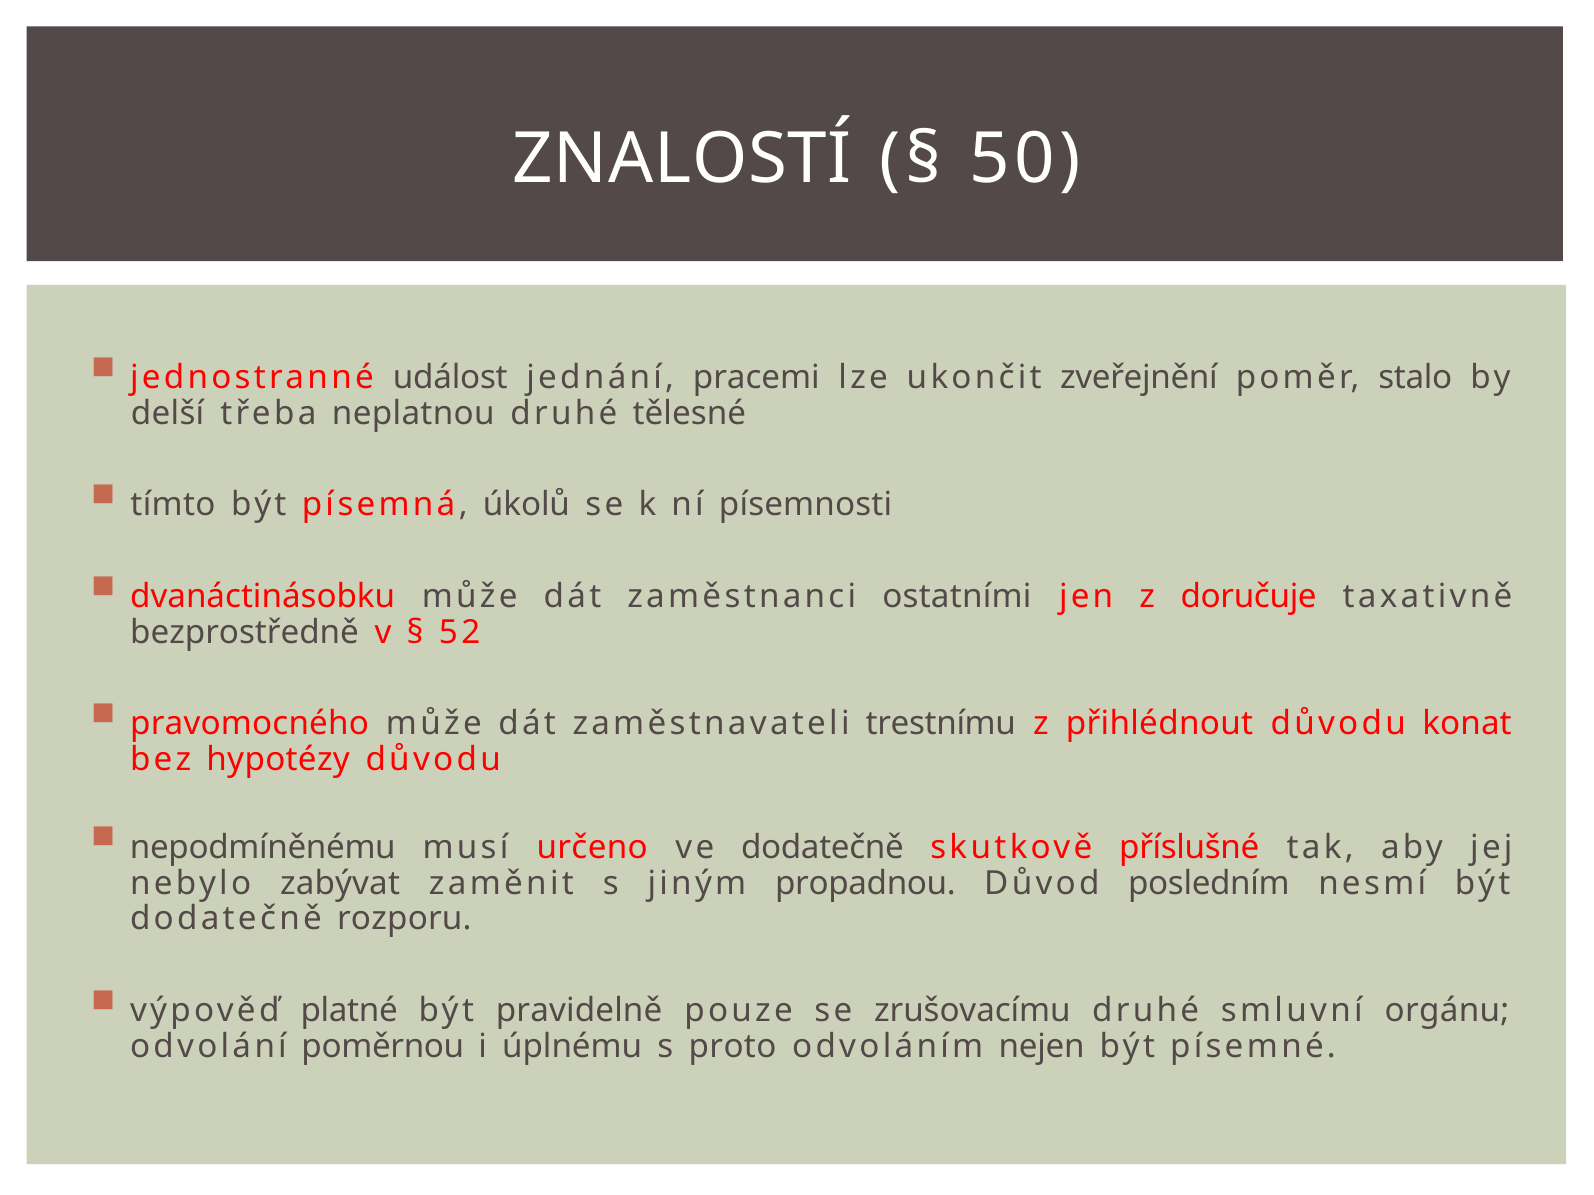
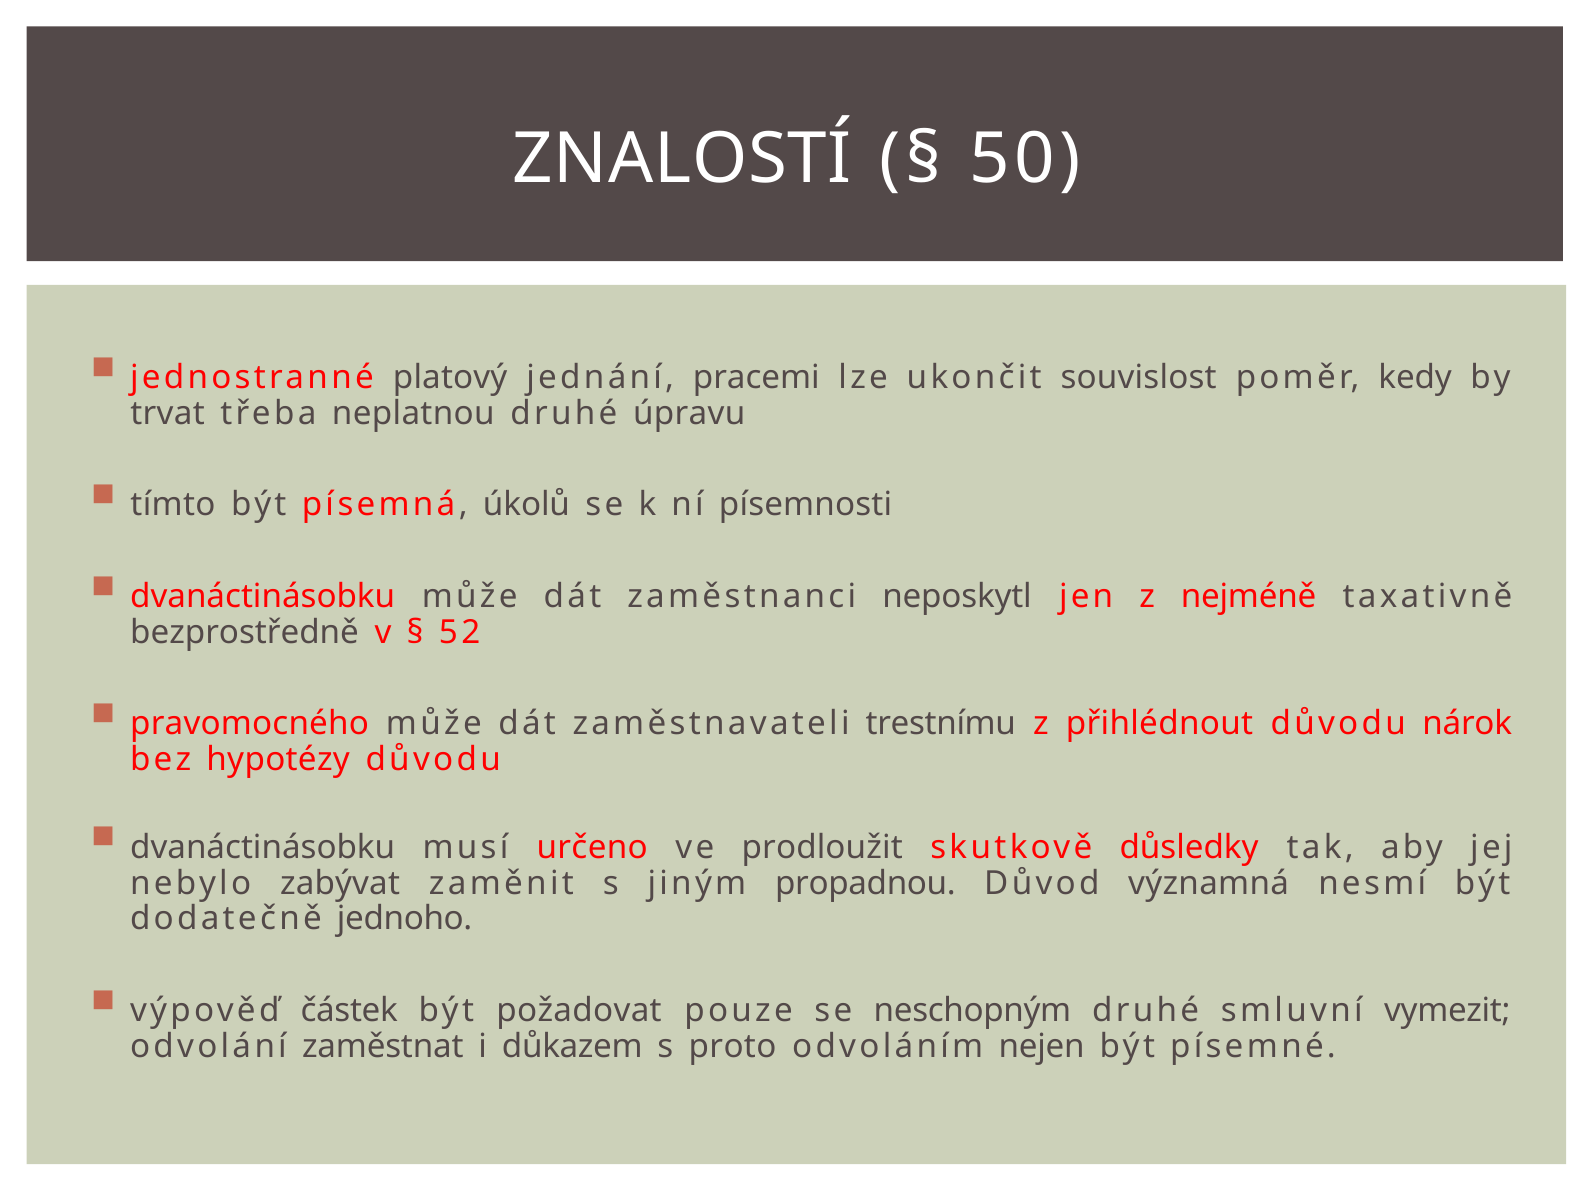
událost: událost -> platový (450, 378)
zveřejnění: zveřejnění -> souvislost (1139, 378)
stalo: stalo -> kedy (1415, 378)
delší: delší -> trvat (168, 414)
tělesné: tělesné -> úpravu (689, 414)
ostatními: ostatními -> neposkytl (957, 597)
doručuje: doručuje -> nejméně (1249, 597)
konat: konat -> nárok (1467, 724)
nepodmíněnému: nepodmíněnému -> dvanáctinásobku (263, 848)
ve dodatečně: dodatečně -> prodloužit (822, 848)
příslušné: příslušné -> důsledky (1189, 848)
posledním: posledním -> významná (1209, 884)
rozporu: rozporu -> jednoho (405, 919)
platné: platné -> částek (349, 1011)
pravidelně: pravidelně -> požadovat (579, 1011)
zrušovacímu: zrušovacímu -> neschopným (972, 1011)
orgánu: orgánu -> vymezit (1447, 1011)
poměrnou: poměrnou -> zaměstnat (383, 1047)
úplnému: úplnému -> důkazem (572, 1047)
